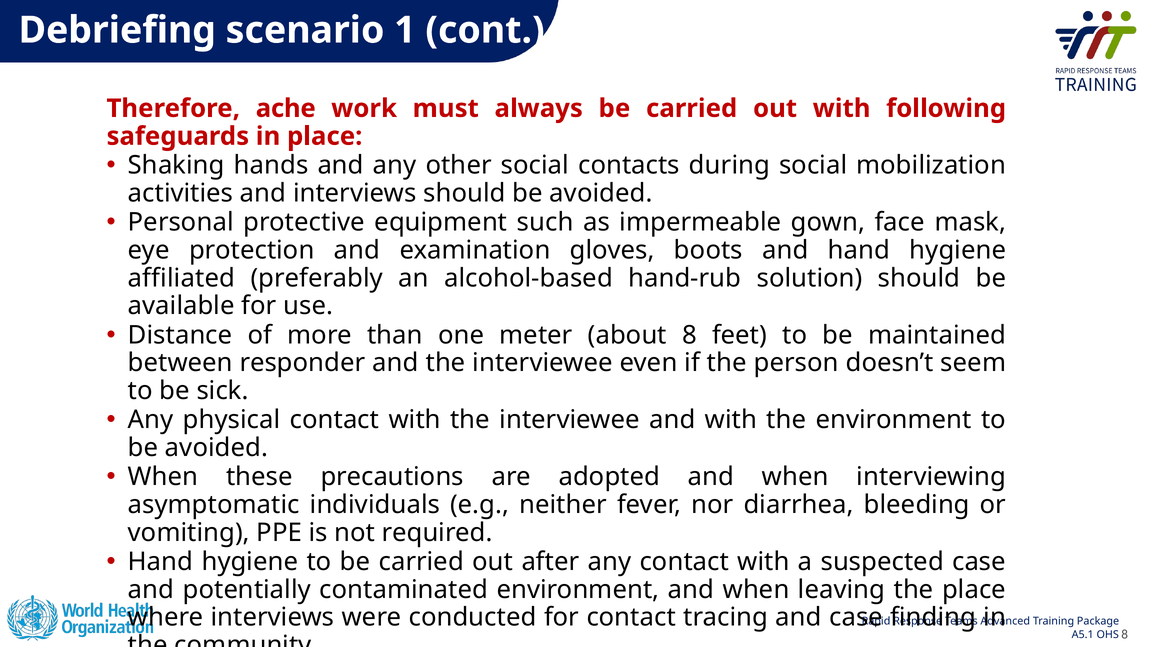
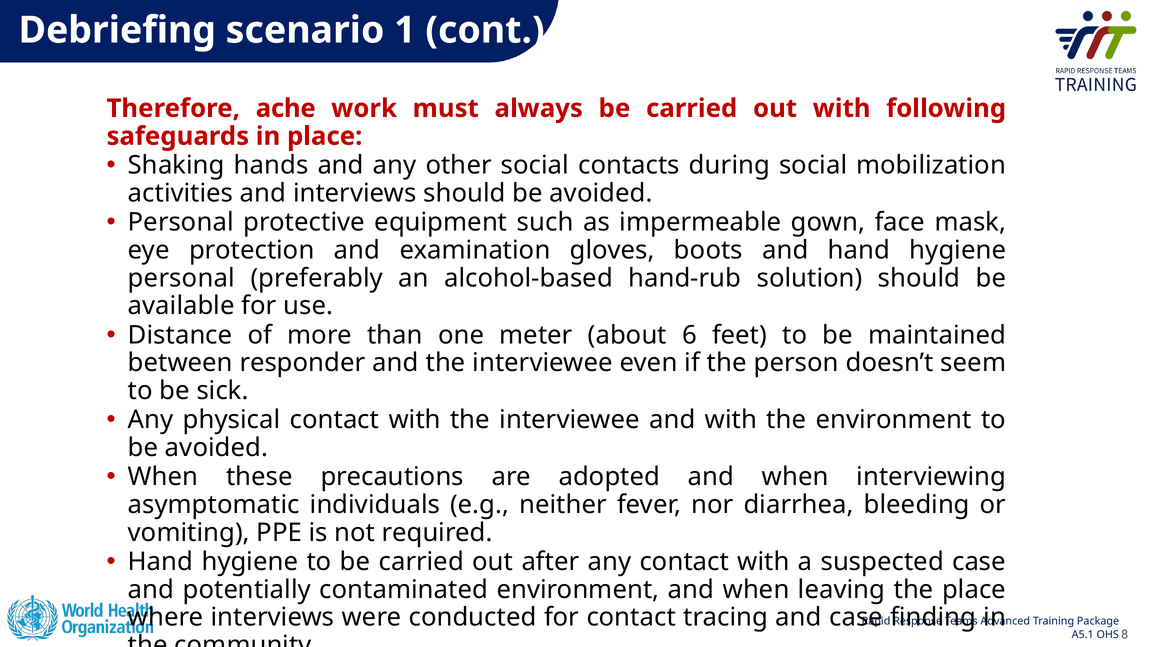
affiliated: affiliated -> personal (181, 278)
about 8: 8 -> 6 (689, 335)
